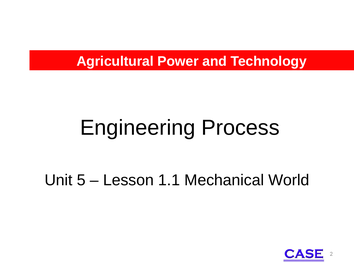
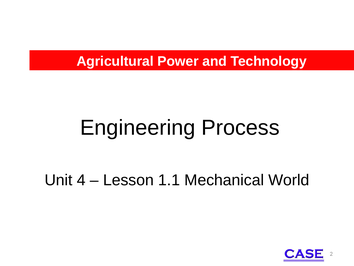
5: 5 -> 4 (81, 180)
